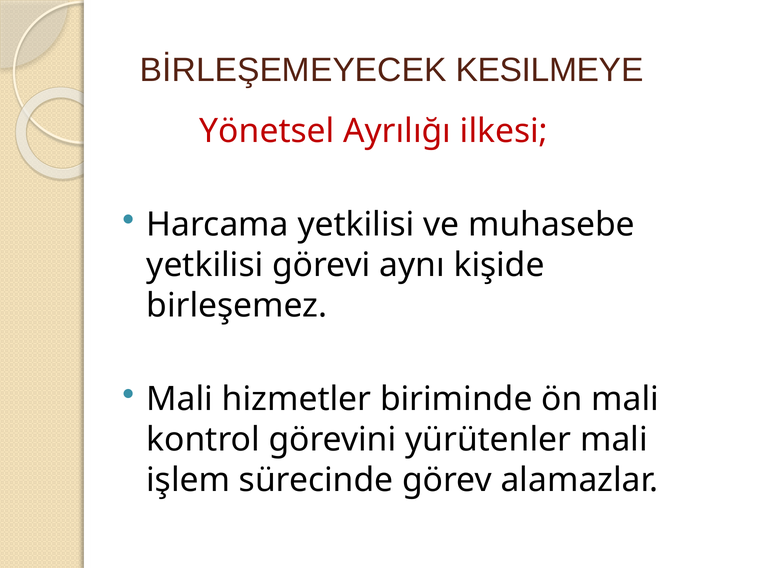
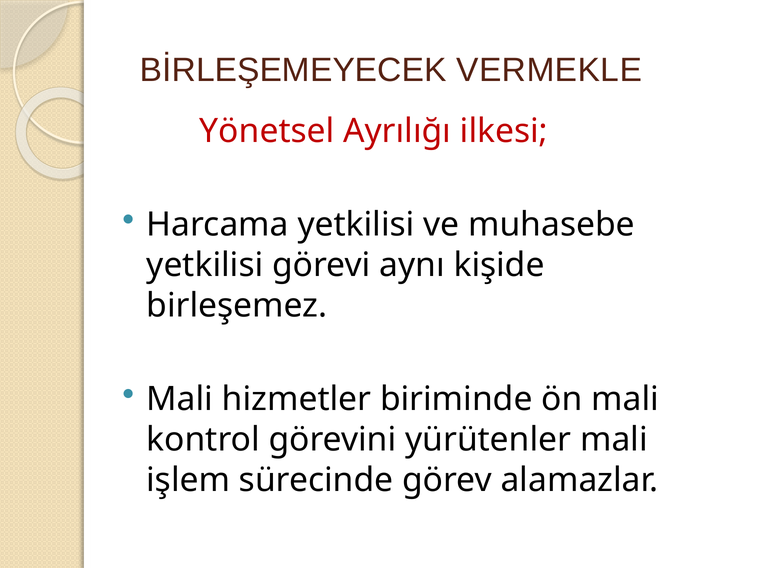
KESILMEYE: KESILMEYE -> VERMEKLE (549, 70)
